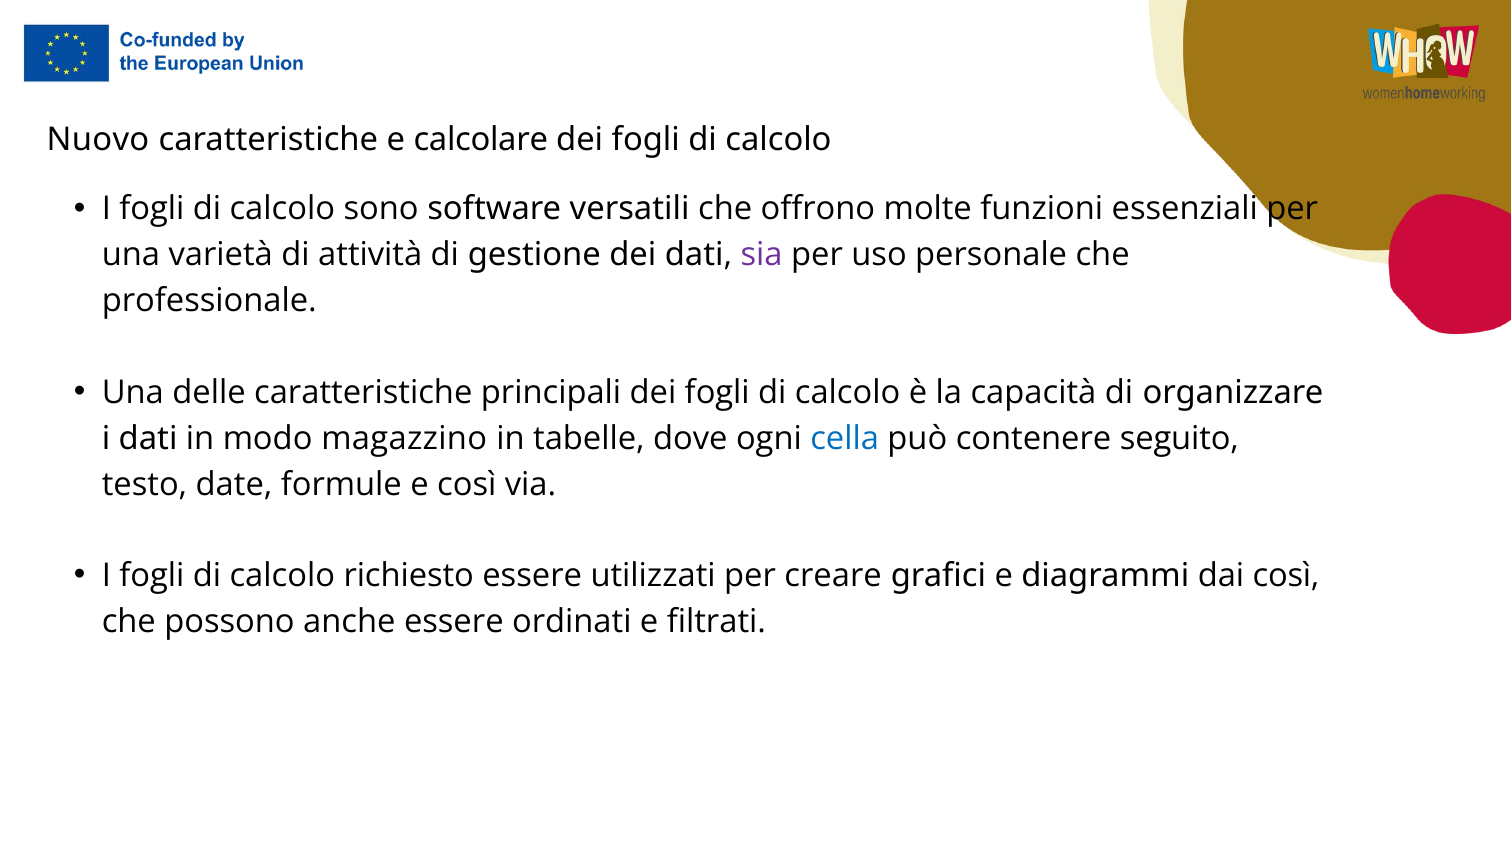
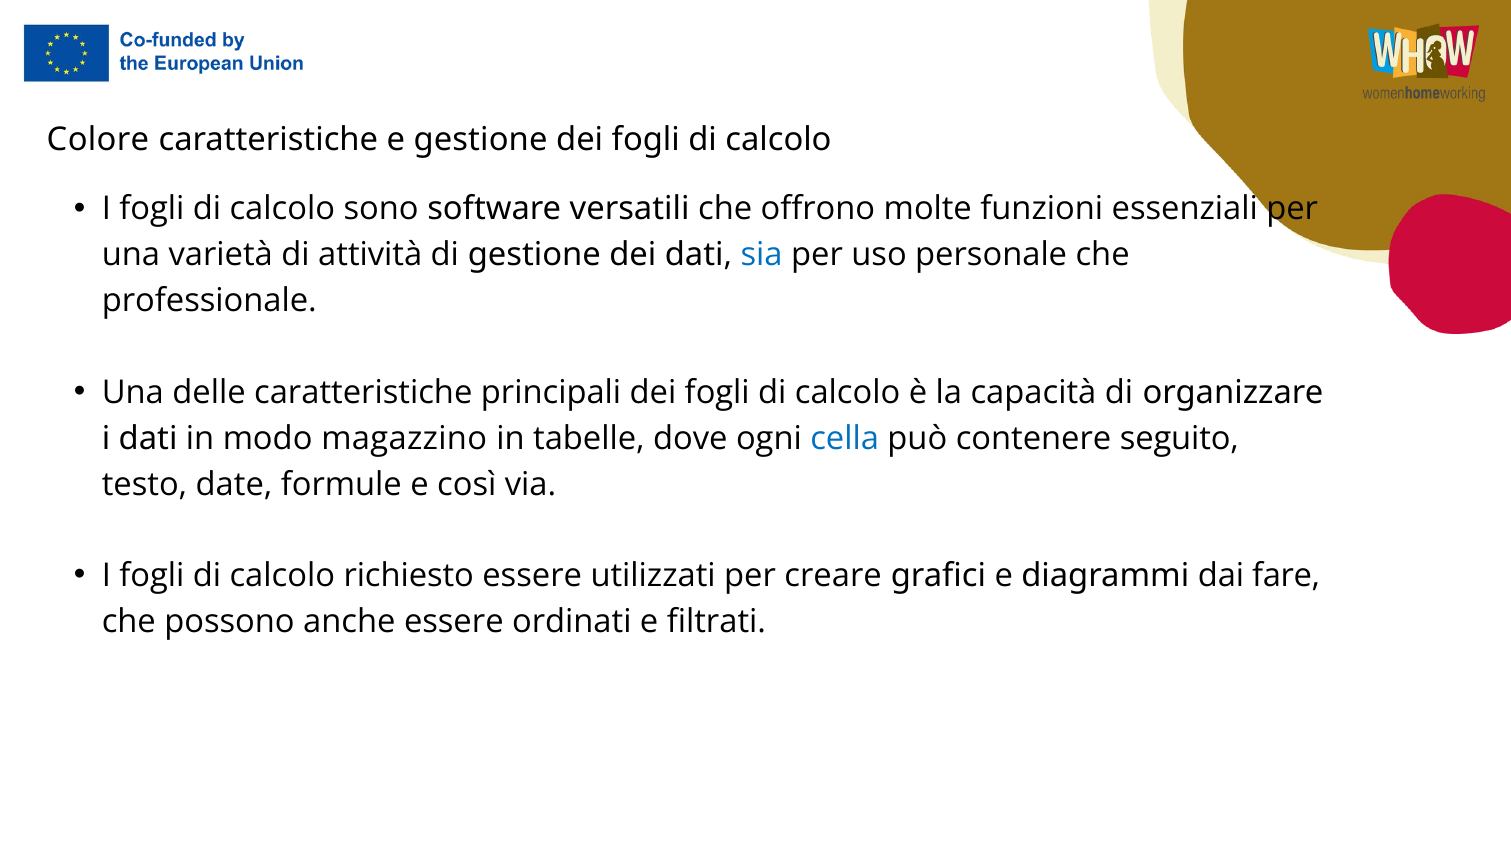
Nuovo: Nuovo -> Colore (98, 139)
e calcolare: calcolare -> gestione (481, 139)
sia colour: purple -> blue (762, 255)
dai così: così -> fare (1286, 576)
